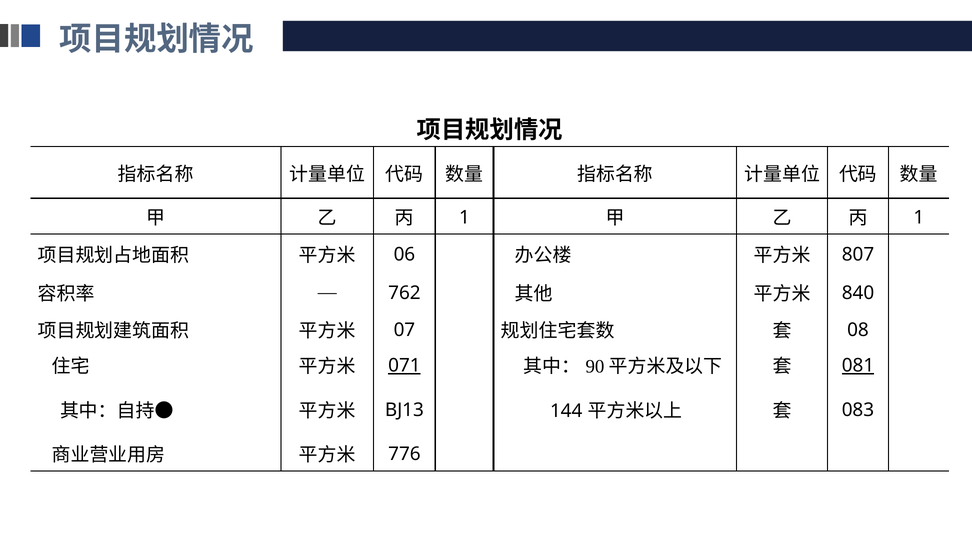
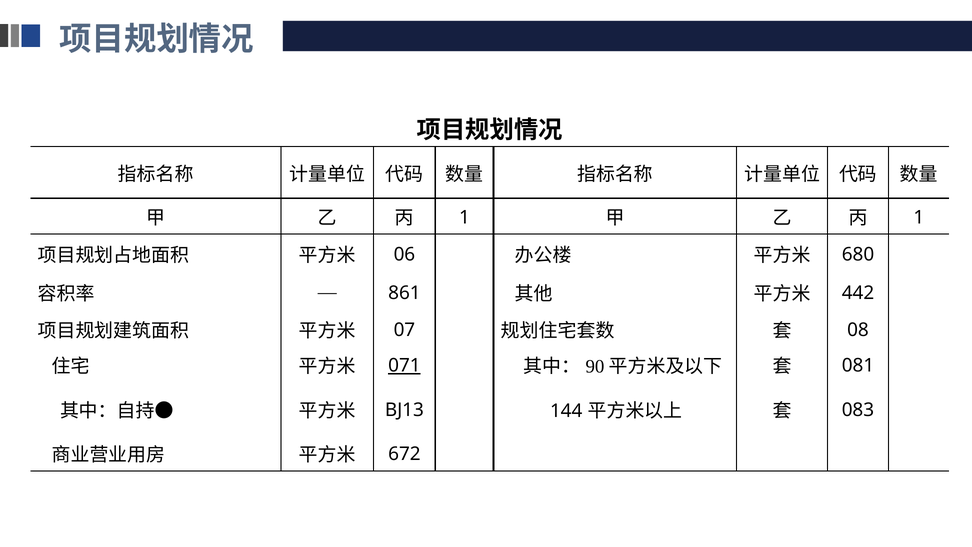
807: 807 -> 680 (858, 254)
762: 762 -> 861 (404, 293)
840: 840 -> 442 (858, 293)
081 underline: present -> none (858, 365)
776: 776 -> 672 (404, 454)
